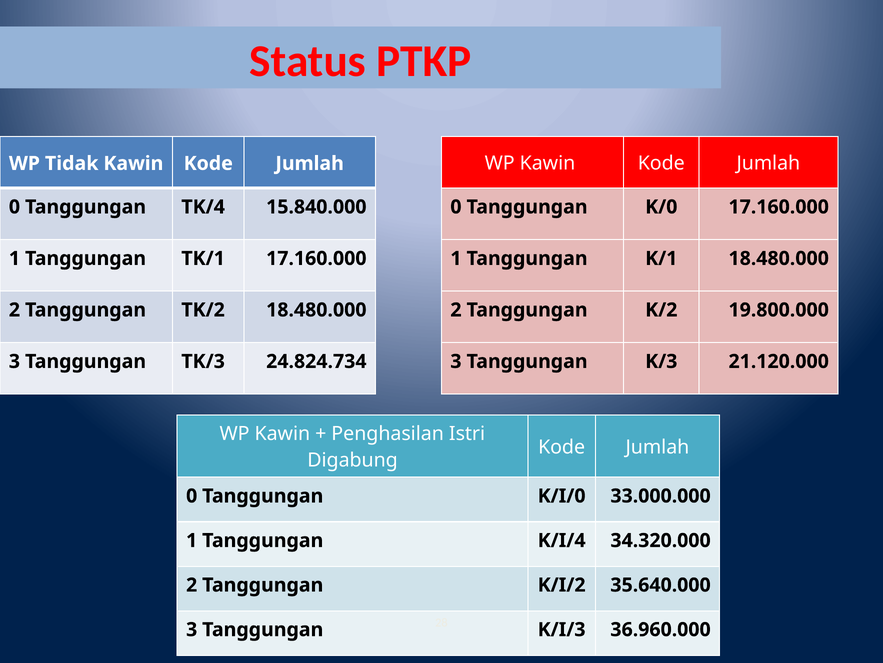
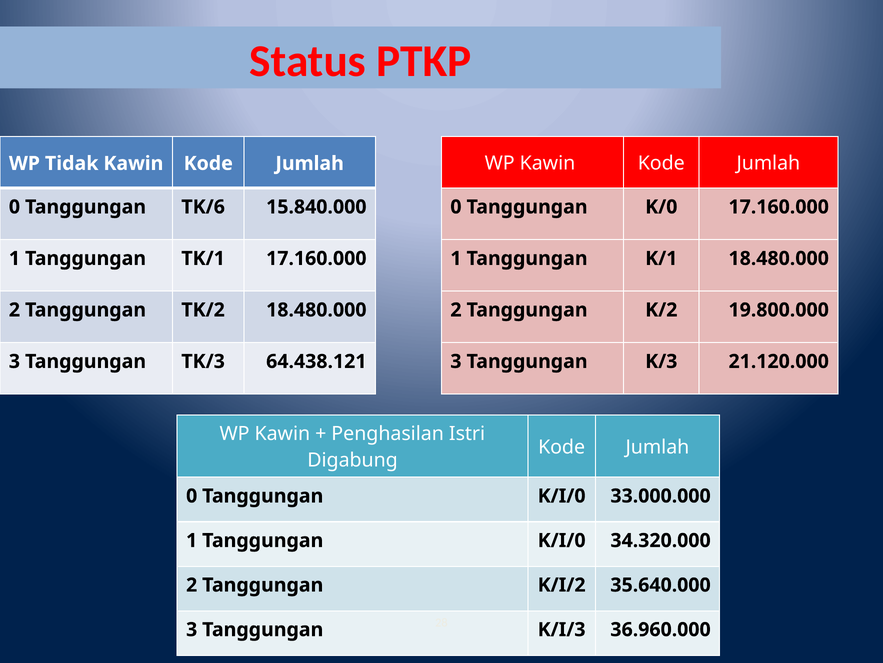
TK/4: TK/4 -> TK/6 (203, 207)
24.824.734: 24.824.734 -> 64.438.121 (316, 361)
1 Tanggungan K/I/4: K/I/4 -> K/I/0 (562, 540)
